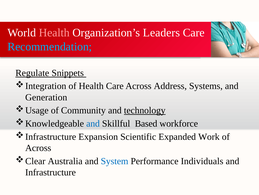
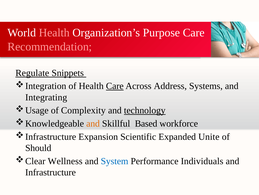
Leaders: Leaders -> Purpose (161, 33)
Recommendation colour: light blue -> pink (50, 46)
Care underline: none -> present (115, 86)
Generation: Generation -> Integrating (46, 97)
Community: Community -> Complexity (83, 110)
and colour: blue -> orange (93, 123)
Work: Work -> Unite (209, 136)
Across: Across -> Should (38, 147)
Australia: Australia -> Wellness (65, 160)
